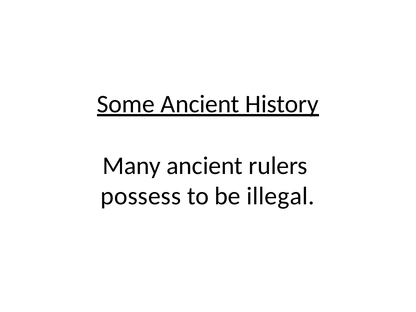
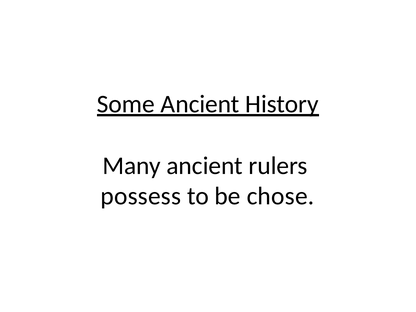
illegal: illegal -> chose (281, 196)
